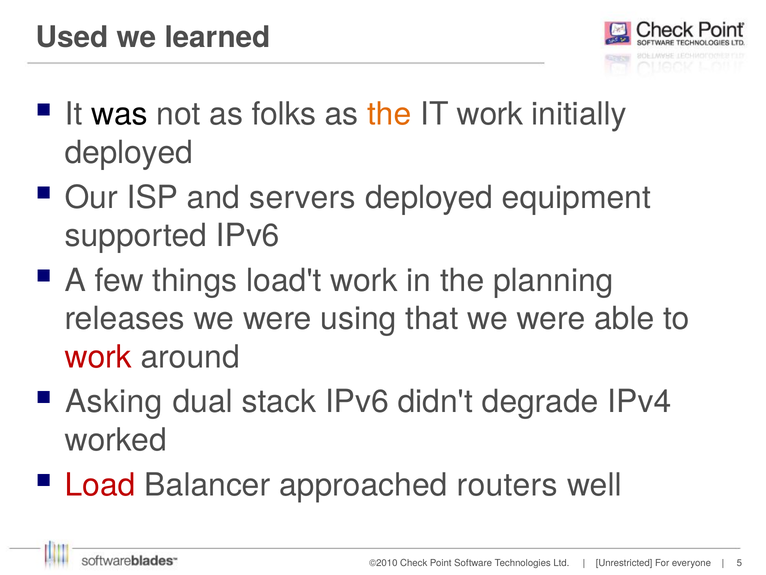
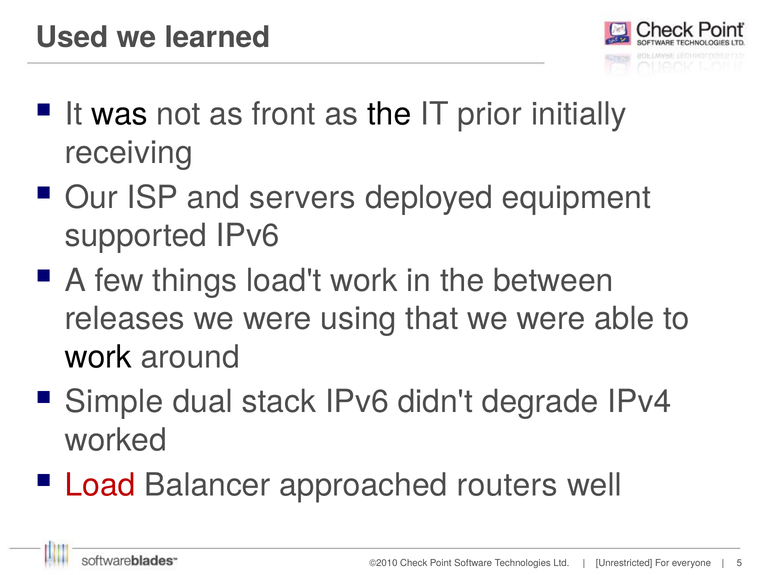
folks: folks -> front (284, 114)
the colour: orange -> black (389, 114)
IT work: work -> prior (490, 114)
deployed: deployed -> receiving (129, 153)
planning: planning -> between (553, 280)
work colour: red -> black (98, 357)
Asking: Asking -> Simple (114, 402)
